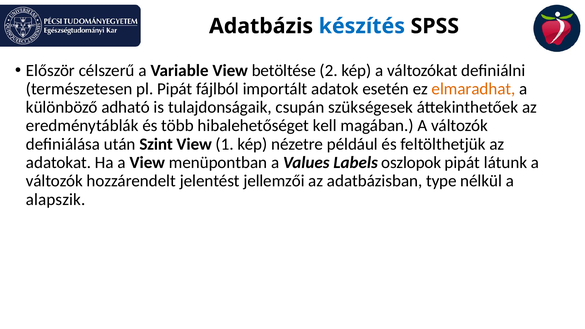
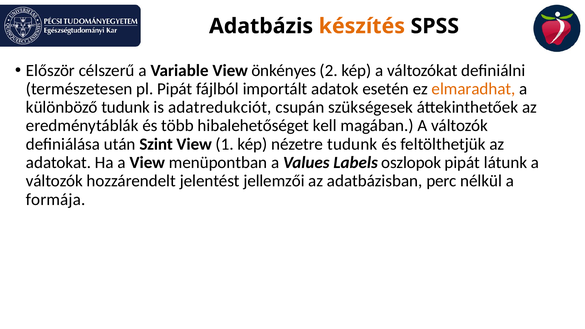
készítés colour: blue -> orange (362, 26)
betöltése: betöltése -> önkényes (284, 70)
különböző adható: adható -> tudunk (126, 107)
tulajdonságaik: tulajdonságaik -> adatredukciót (220, 107)
nézetre például: például -> tudunk (352, 144)
type: type -> perc (441, 181)
alapszik: alapszik -> formája (56, 199)
